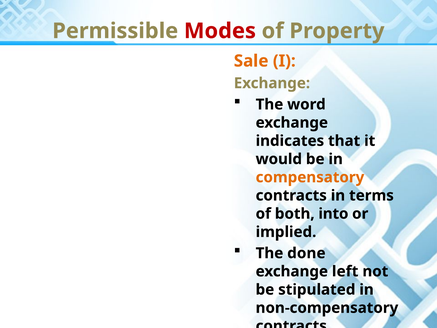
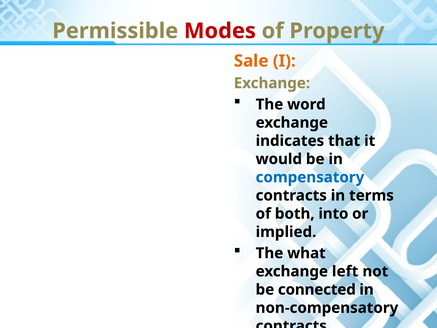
compensatory colour: orange -> blue (310, 177)
done: done -> what (306, 253)
stipulated: stipulated -> connected (317, 289)
